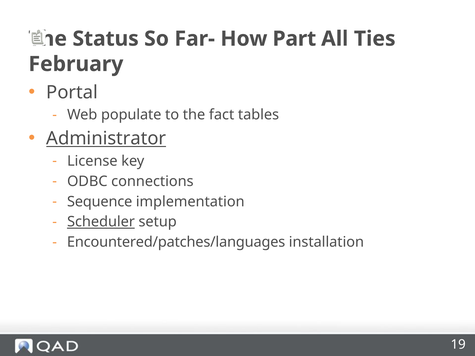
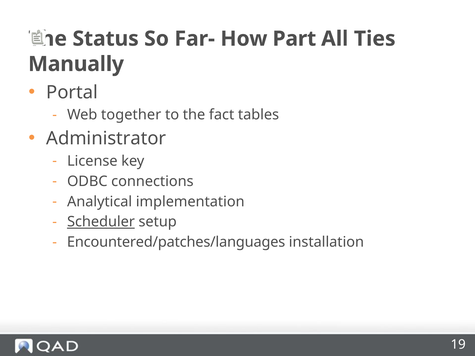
February: February -> Manually (76, 64)
populate: populate -> together (131, 115)
Administrator underline: present -> none (106, 139)
Sequence: Sequence -> Analytical (100, 202)
